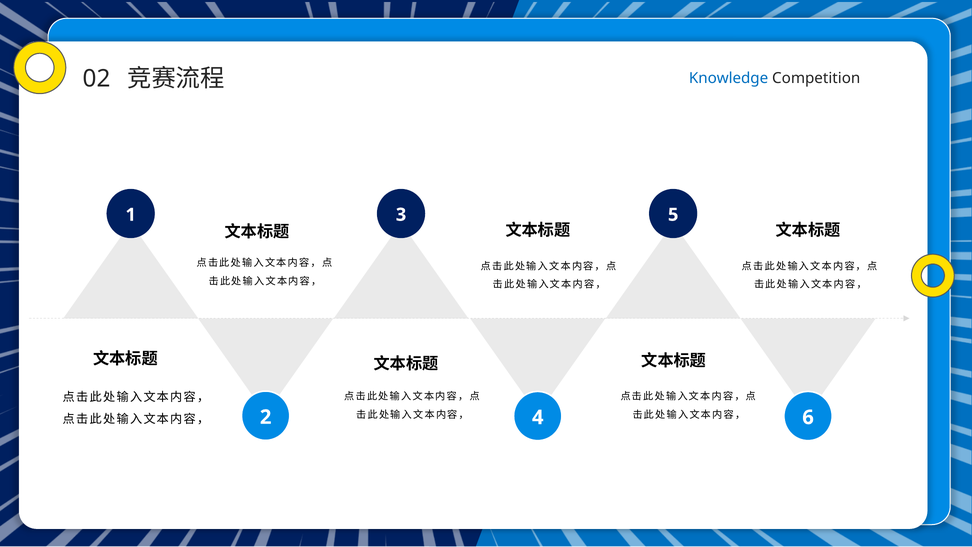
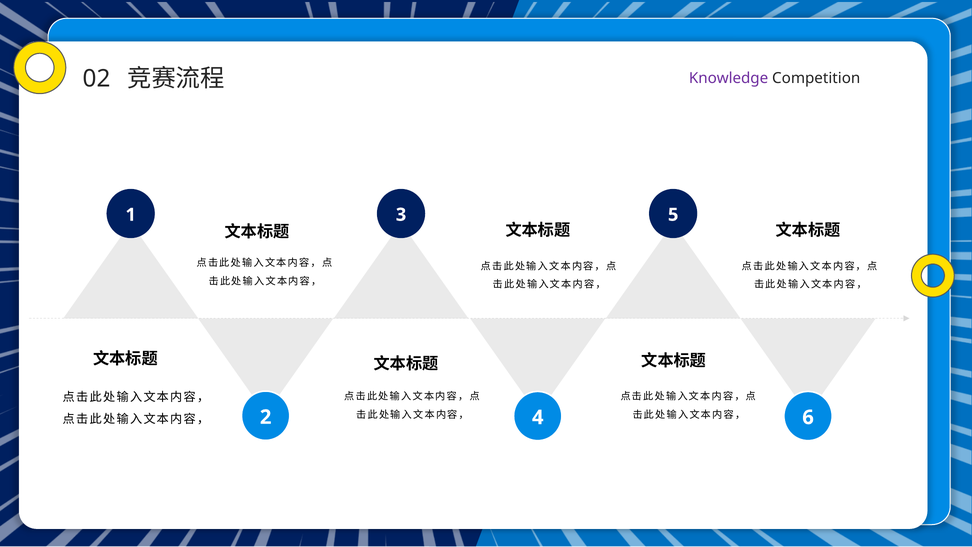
Knowledge colour: blue -> purple (729, 78)
